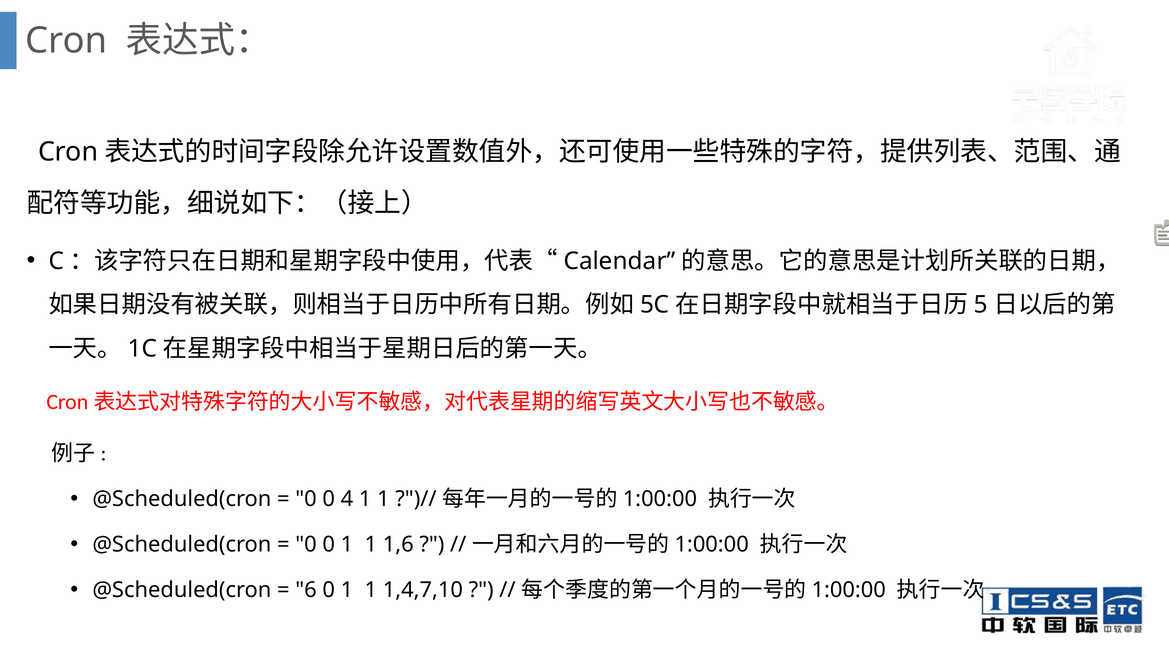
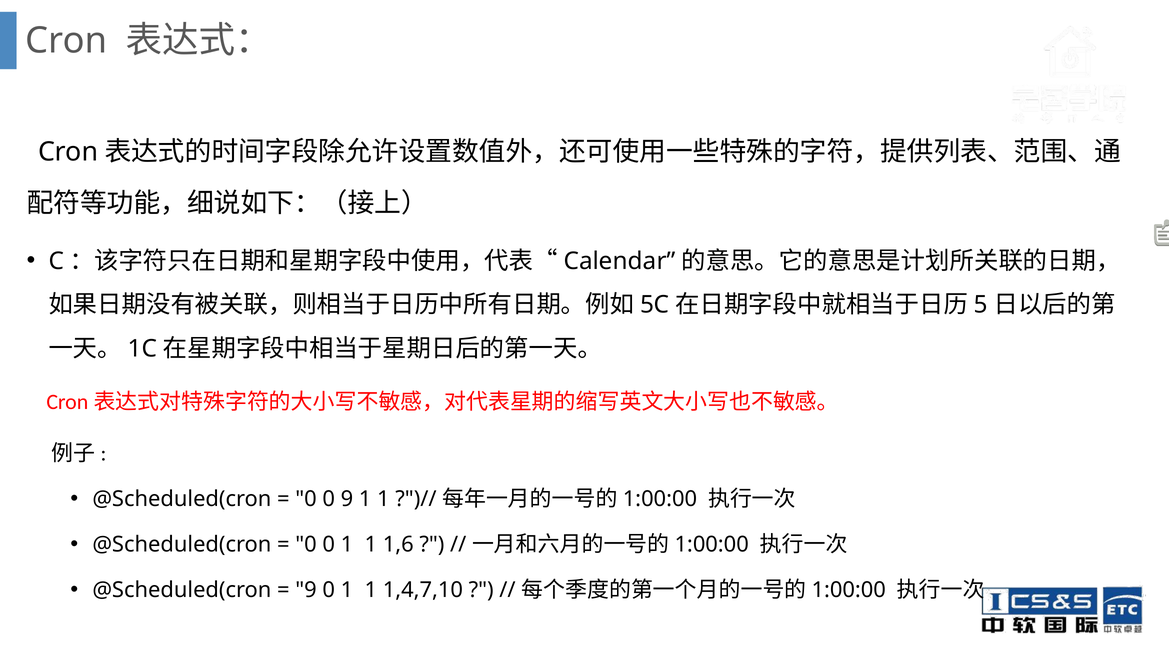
0 4: 4 -> 9 (347, 499)
6: 6 -> 9 (306, 590)
